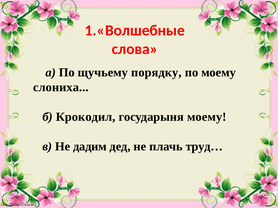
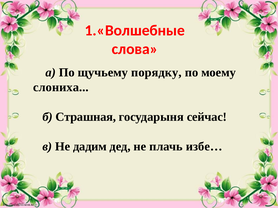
Крокодил: Крокодил -> Страшная (86, 117)
государыня моему: моему -> сейчас (207, 117)
труд…: труд… -> избе… (204, 147)
